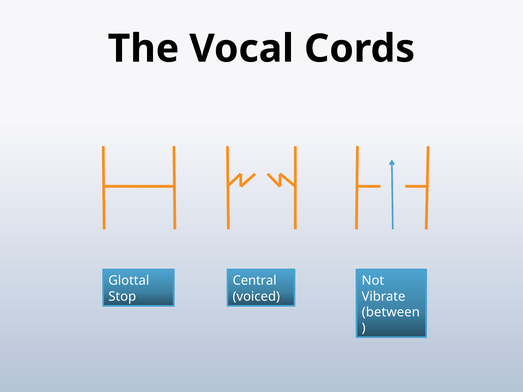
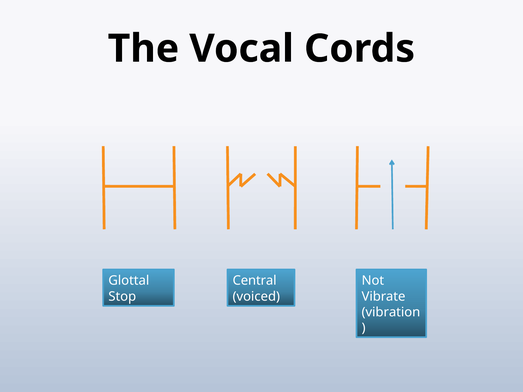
between: between -> vibration (391, 312)
